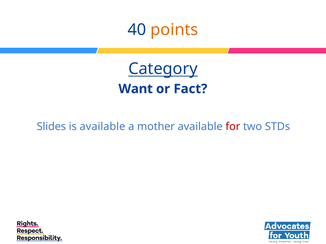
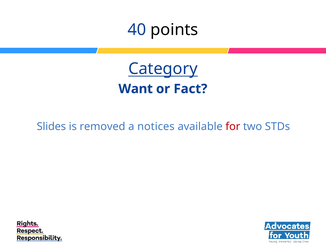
points colour: orange -> black (174, 30)
is available: available -> removed (102, 127)
mother: mother -> notices (156, 127)
